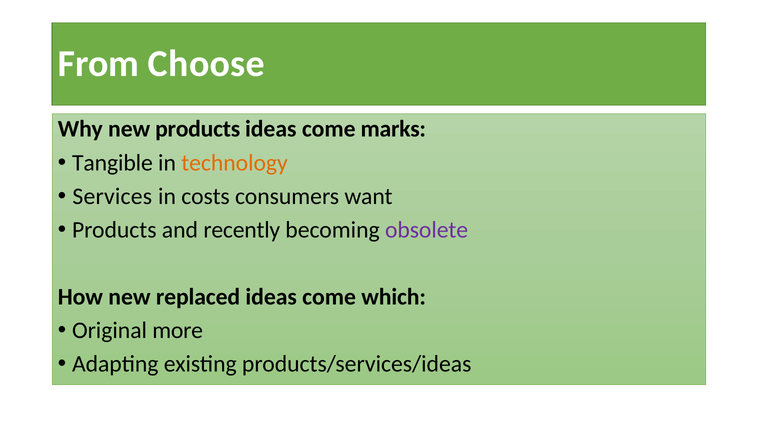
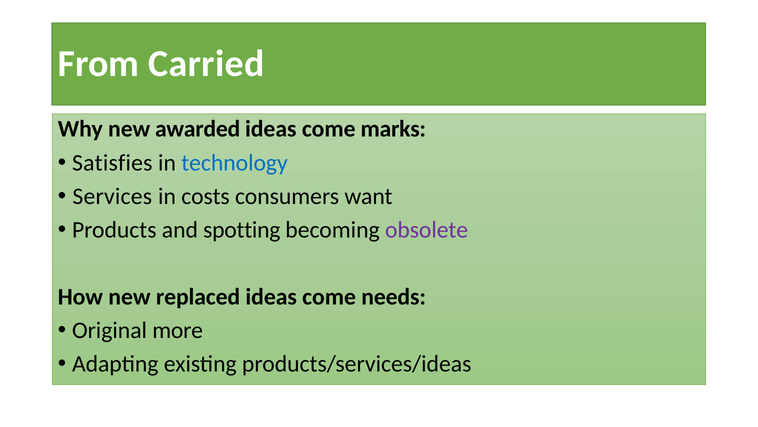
Choose: Choose -> Carried (206, 64)
new products: products -> awarded (198, 129)
Tangible: Tangible -> Satisfies (112, 162)
technology colour: orange -> blue (235, 162)
recently: recently -> spotting (242, 229)
which: which -> needs (394, 296)
